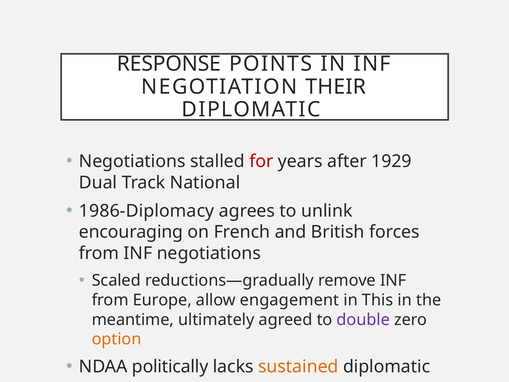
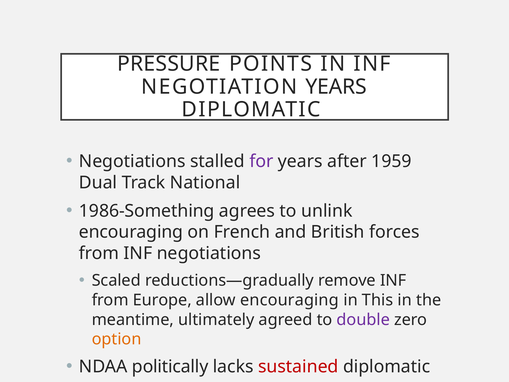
RESPONSE: RESPONSE -> PRESSURE (169, 64)
NEGOTIATION THEIR: THEIR -> YEARS (336, 87)
for colour: red -> purple (261, 161)
1929: 1929 -> 1959 (392, 161)
1986-Diplomacy: 1986-Diplomacy -> 1986-Something (147, 211)
allow engagement: engagement -> encouraging (290, 300)
sustained colour: orange -> red (298, 366)
